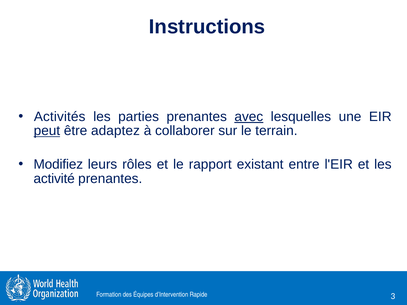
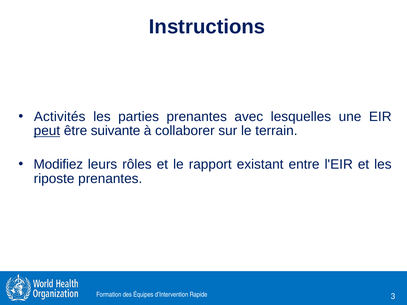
avec underline: present -> none (249, 117)
adaptez: adaptez -> suivante (116, 131)
activité: activité -> riposte (54, 179)
